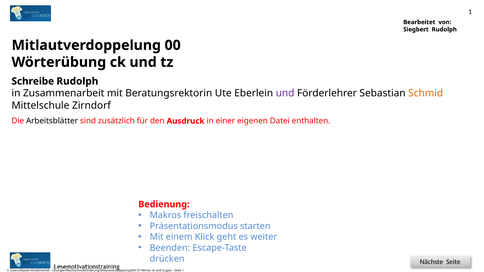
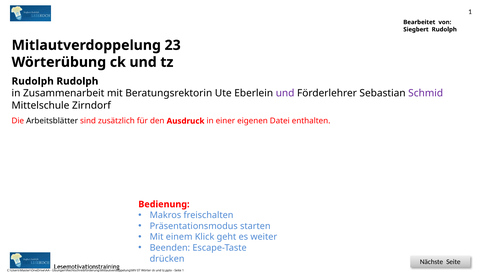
00: 00 -> 23 (173, 45)
Schreibe: Schreibe -> Rudolph (33, 81)
Schmid colour: orange -> purple (426, 93)
